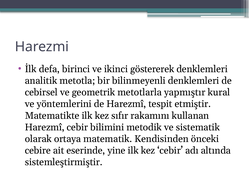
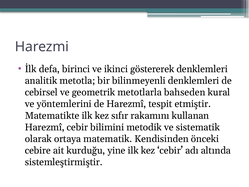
yapmıştır: yapmıştır -> bahseden (185, 92)
eserinde: eserinde -> kurduğu (86, 150)
